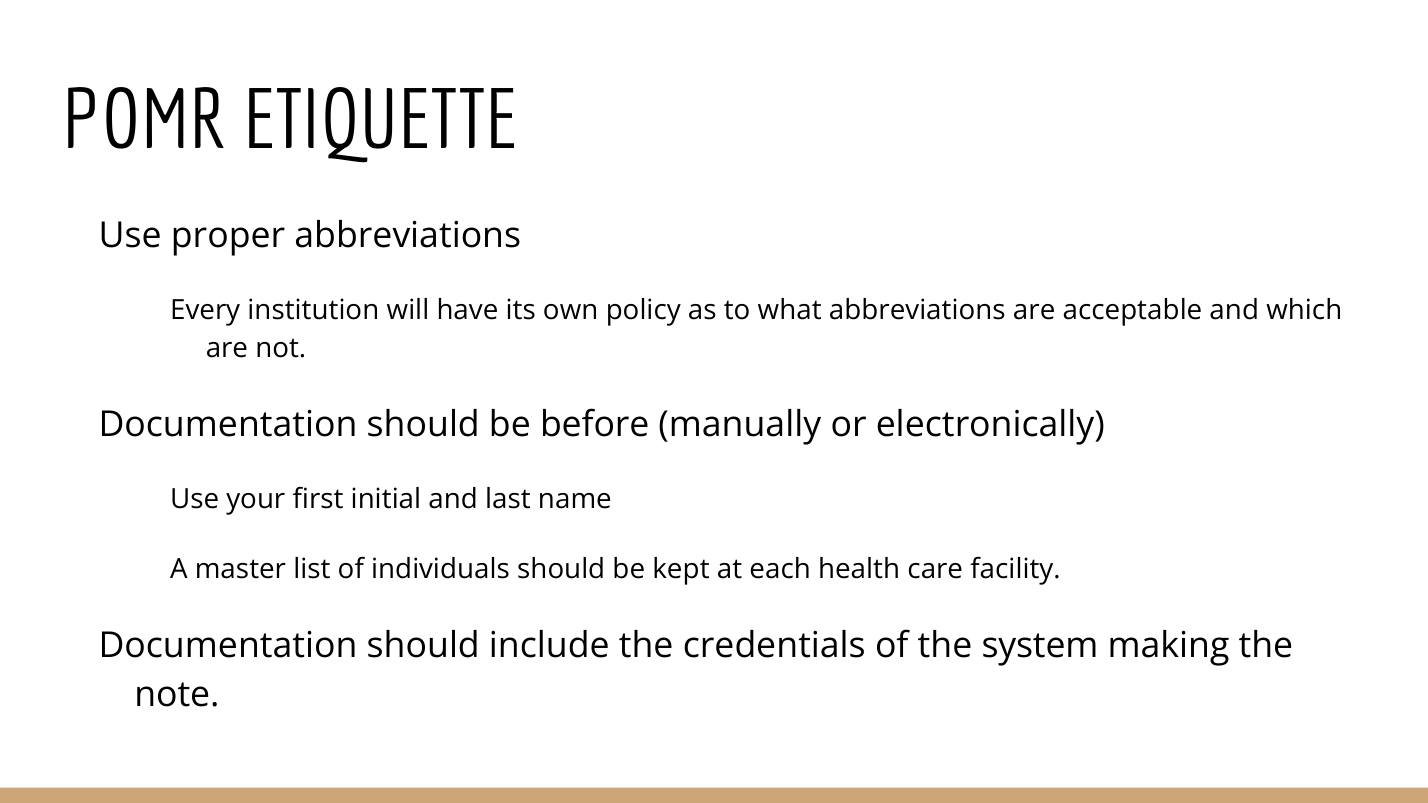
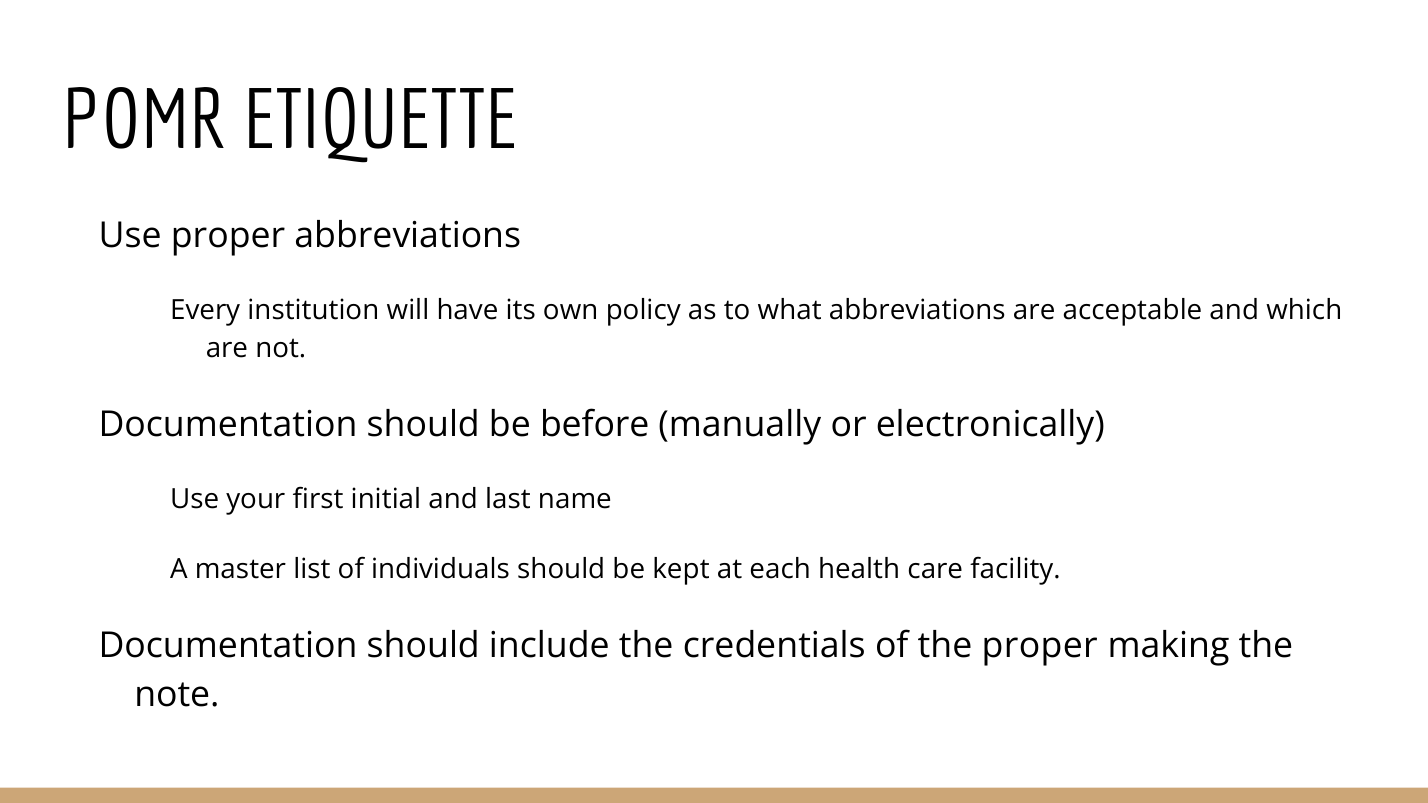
the system: system -> proper (1040, 646)
